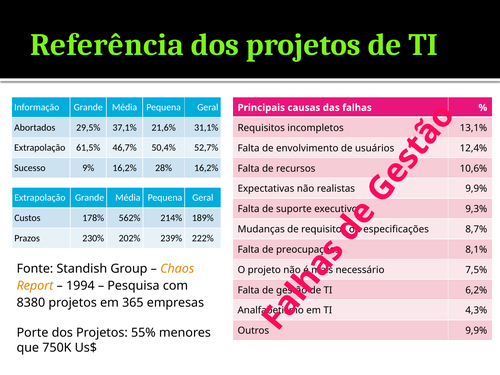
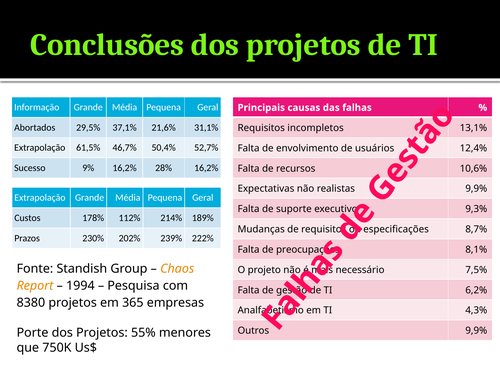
Referência: Referência -> Conclusões (107, 45)
562%: 562% -> 112% (130, 218)
